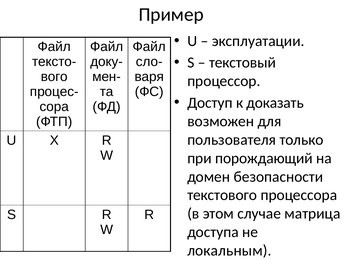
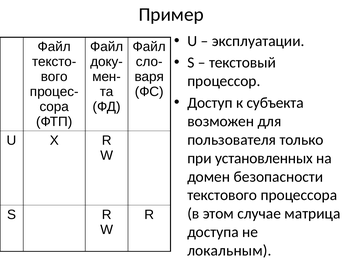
доказать: доказать -> субъекта (275, 103)
порождающий: порождающий -> установленных (264, 158)
